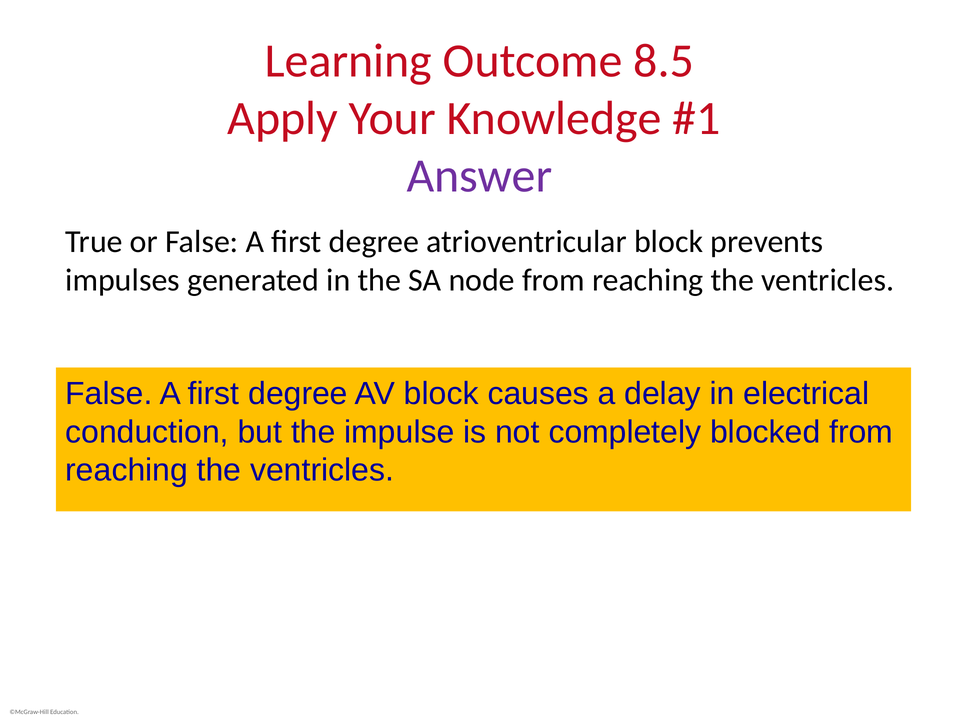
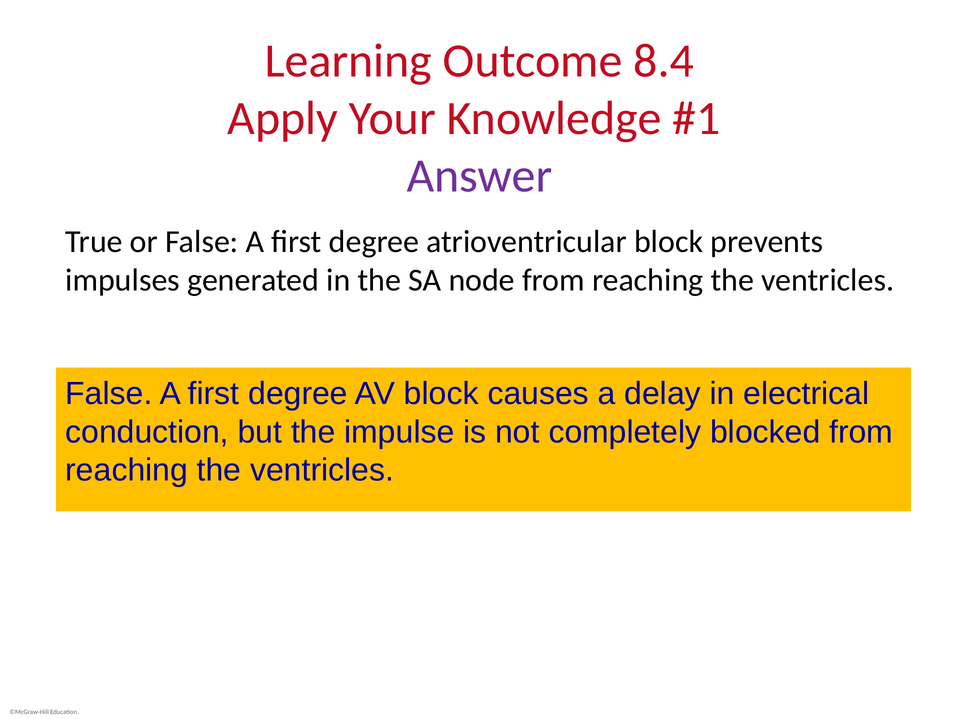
8.5: 8.5 -> 8.4 (664, 61)
